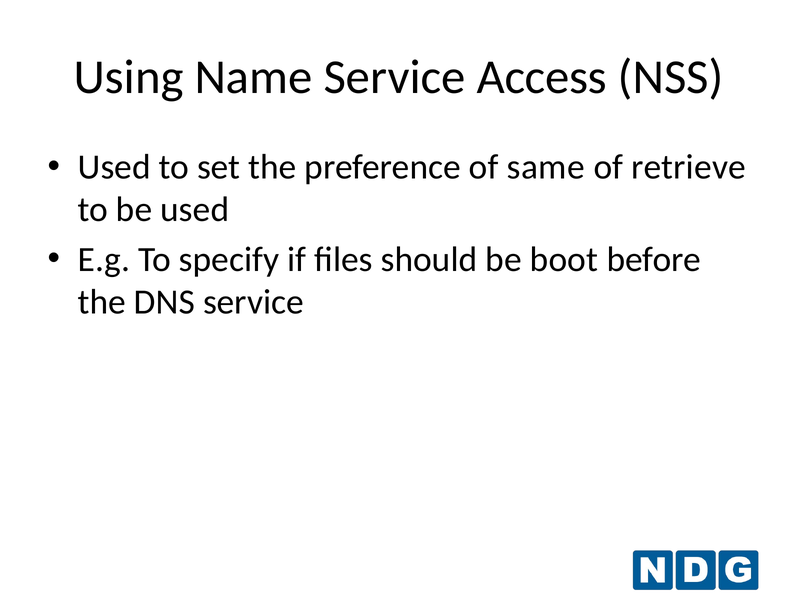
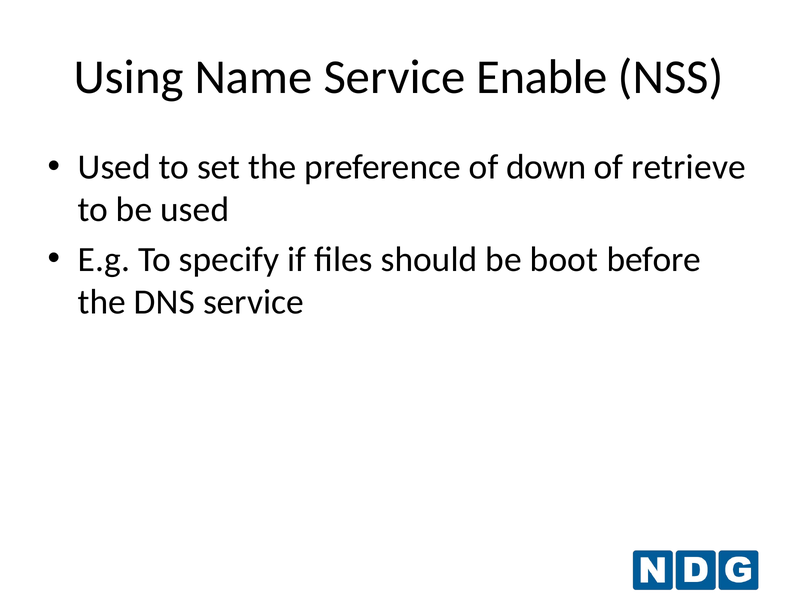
Access: Access -> Enable (542, 77)
same: same -> down (546, 167)
